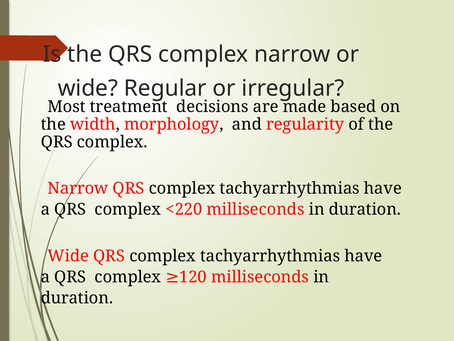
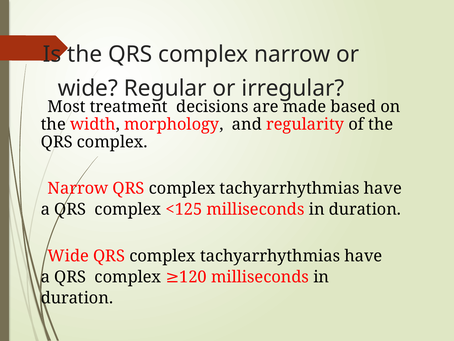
<220: <220 -> <125 (184, 209)
